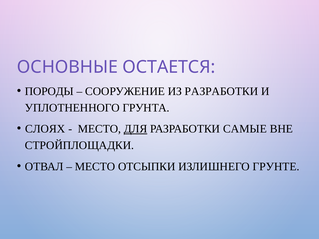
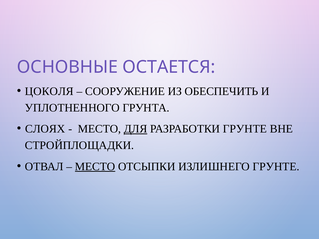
ПОРОДЫ: ПОРОДЫ -> ЦОКОЛЯ (49, 91)
ИЗ РАЗРАБОТКИ: РАЗРАБОТКИ -> ОБЕСПЕЧИТЬ (222, 91)
РАЗРАБОТКИ САМЫЕ: САМЫЕ -> ГРУНТЕ (245, 129)
МЕСТО underline: none -> present (95, 167)
